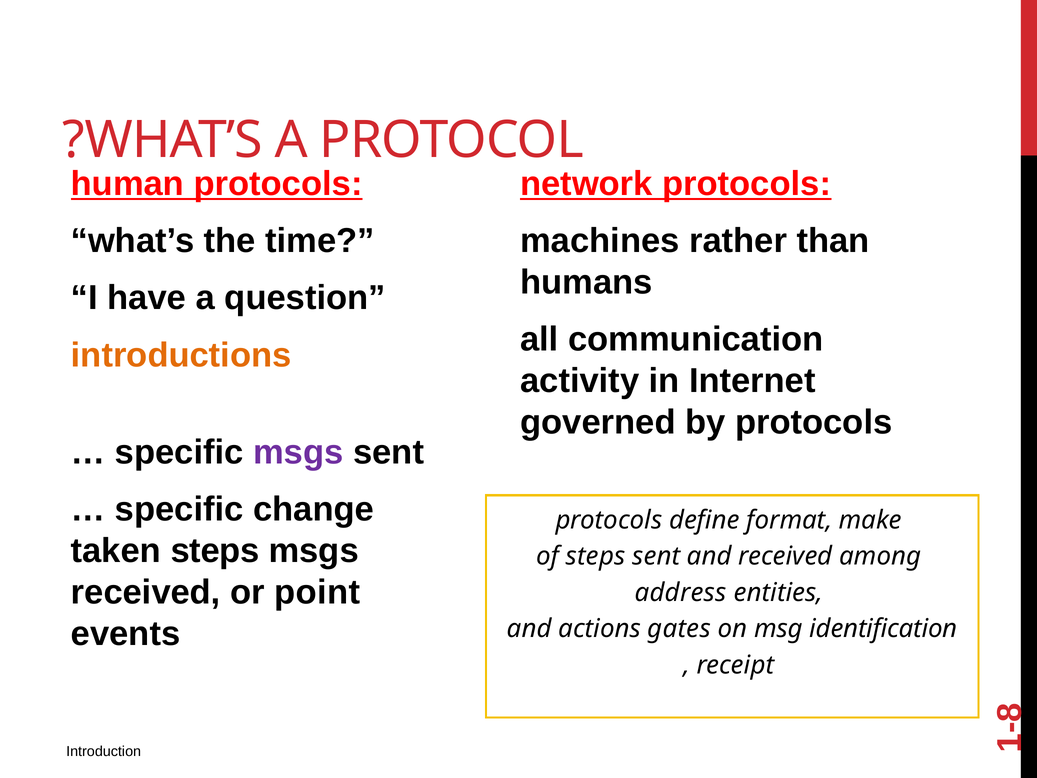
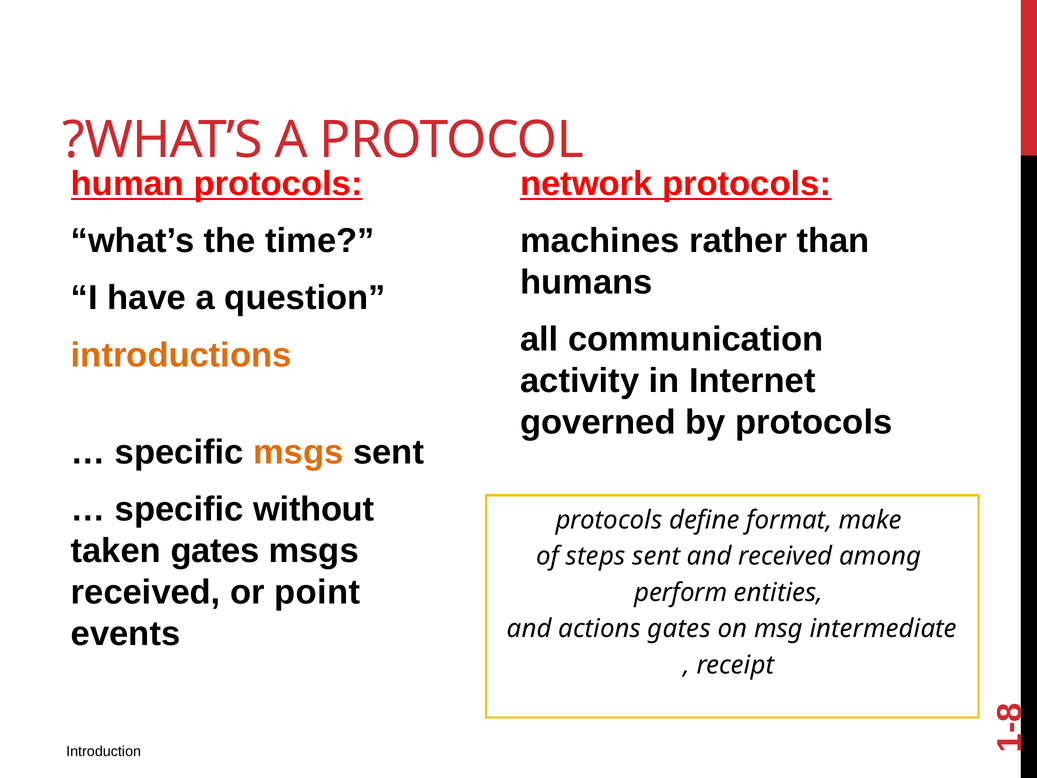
msgs colour: purple -> orange (298, 452)
change: change -> without (314, 509)
taken steps: steps -> gates (215, 551)
address: address -> perform (681, 592)
identification: identification -> intermediate (883, 629)
